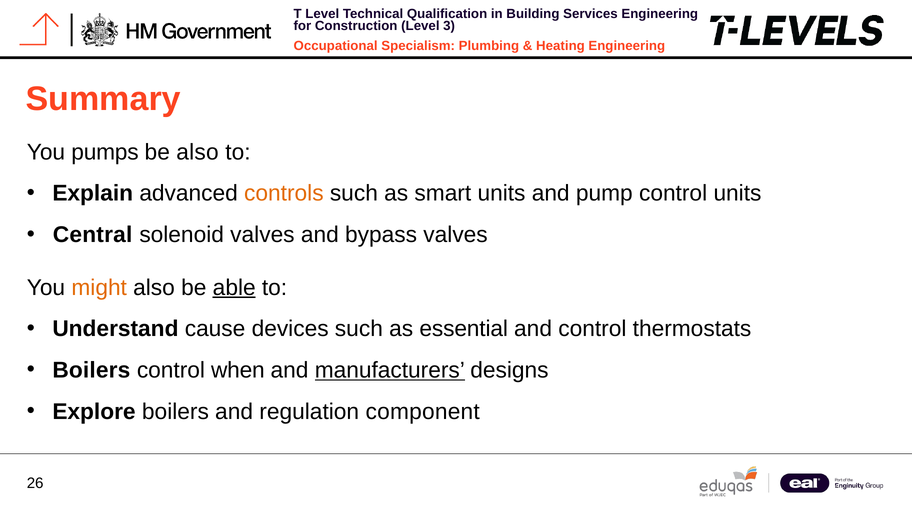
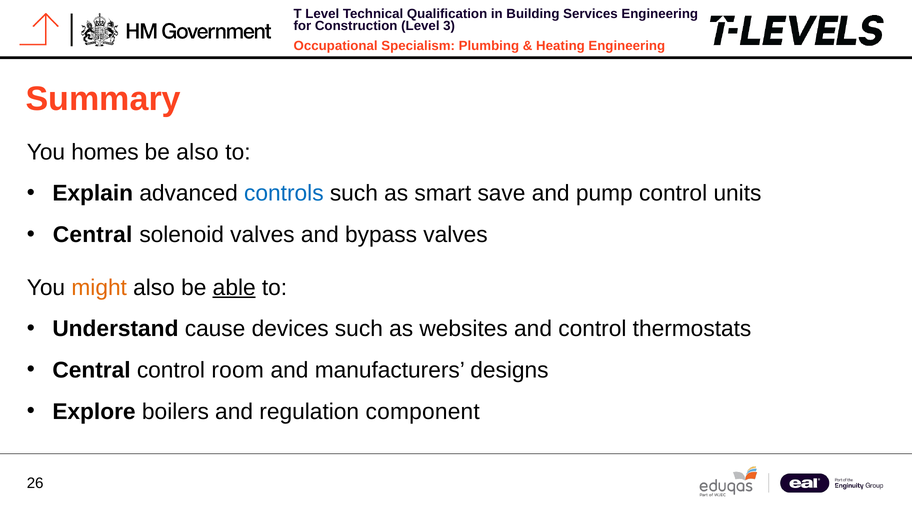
pumps: pumps -> homes (105, 152)
controls colour: orange -> blue (284, 193)
smart units: units -> save (501, 193)
essential: essential -> websites (464, 329)
Boilers: Boilers -> Central (91, 370)
when: when -> room (238, 370)
manufacturers underline: present -> none (390, 370)
